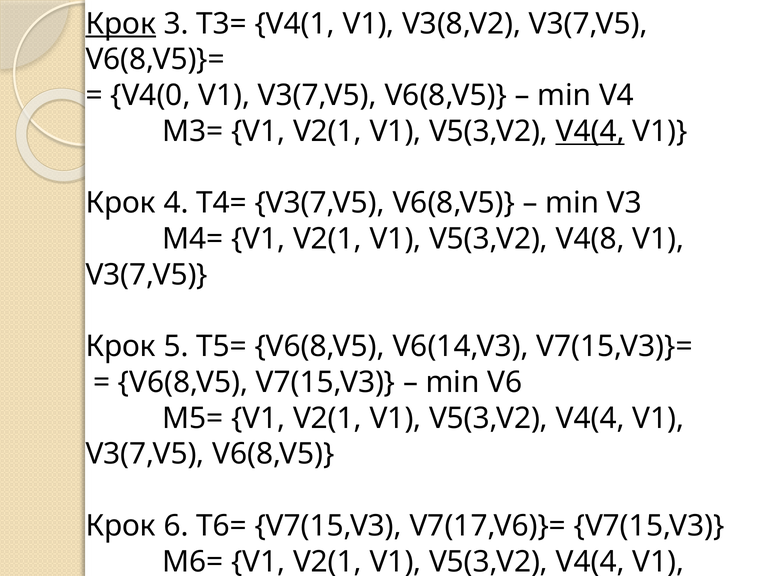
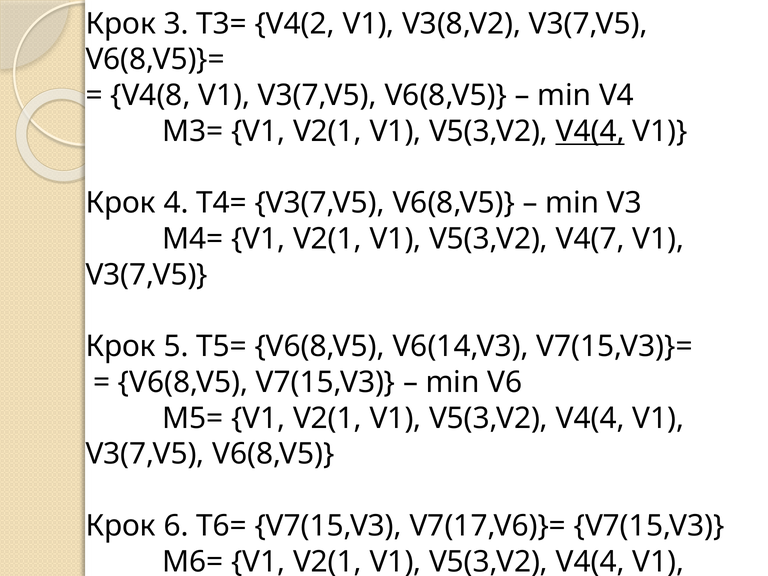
Крок underline: present -> none (121, 24)
V4(1: V4(1 -> V4(2 (295, 24)
V4(0: V4(0 -> V4(8 (150, 95)
V4(8: V4(8 -> V4(7 (590, 239)
